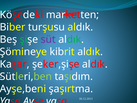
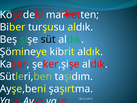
süt colour: purple -> black (48, 39)
